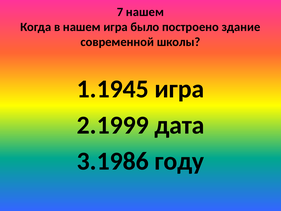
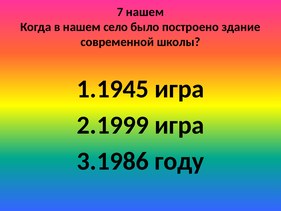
нашем игра: игра -> село (116, 27)
дата: дата -> игра (179, 125)
